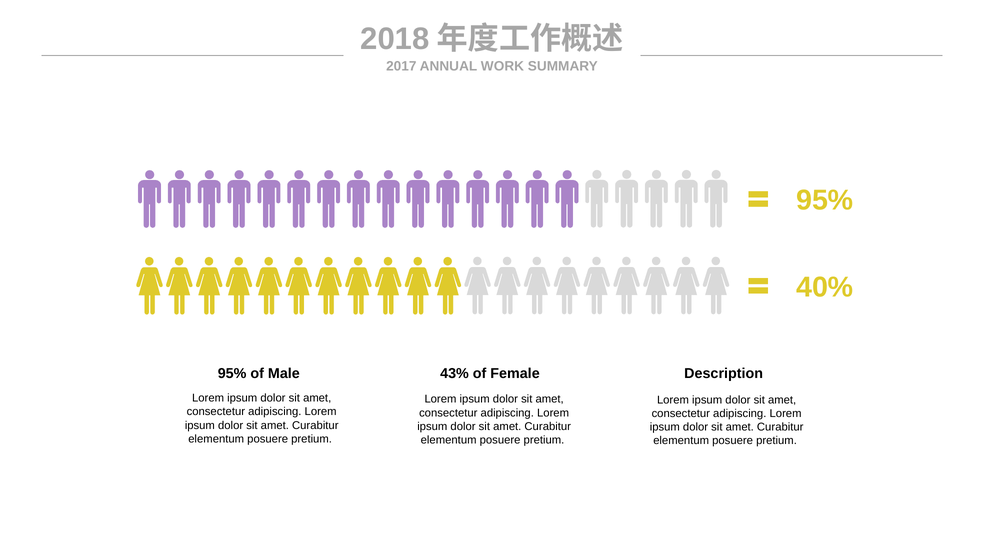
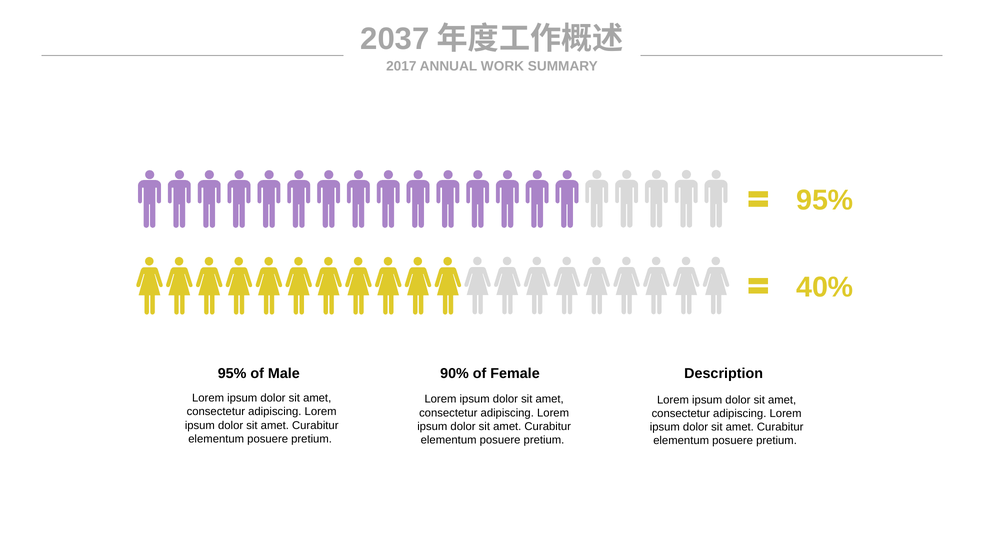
2018: 2018 -> 2037 (395, 39)
43%: 43% -> 90% (454, 373)
